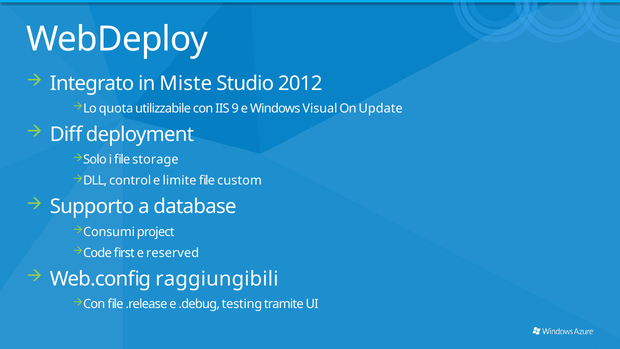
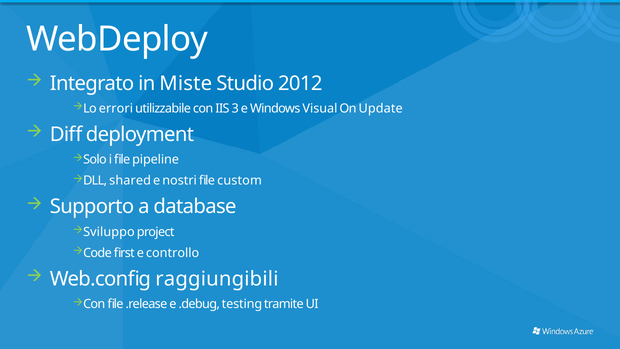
quota: quota -> errori (116, 108)
9: 9 -> 3 (235, 108)
storage: storage -> pipeline (156, 159)
control: control -> shared (130, 180)
limite: limite -> nostri (180, 180)
Consumi: Consumi -> Sviluppo (109, 232)
reserved: reserved -> controllo (173, 253)
